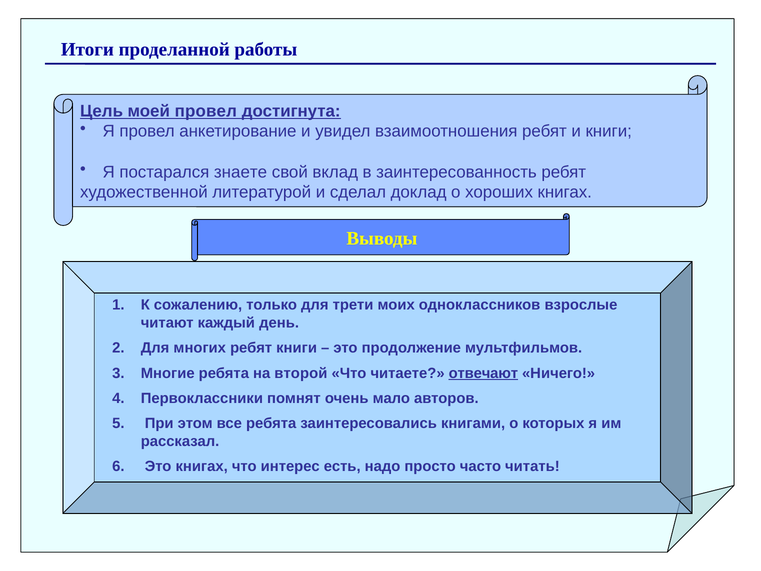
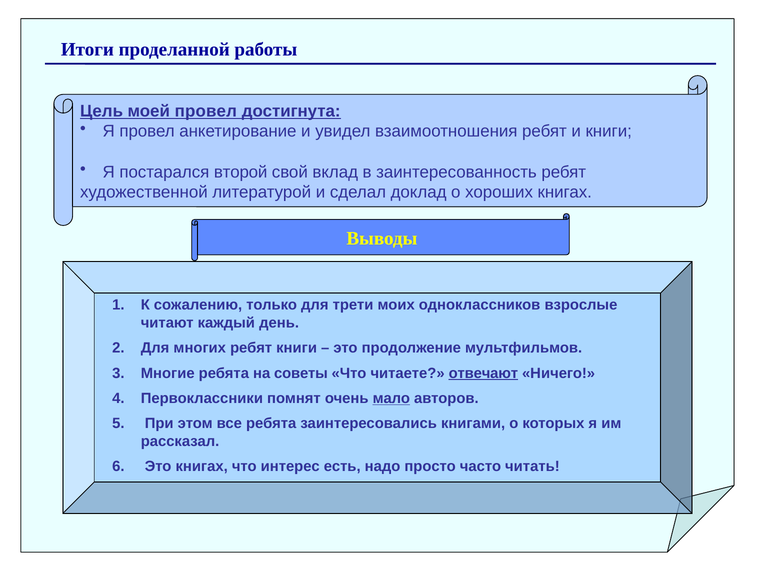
знаете: знаете -> второй (241, 172)
второй: второй -> советы (301, 373)
мало underline: none -> present (391, 398)
